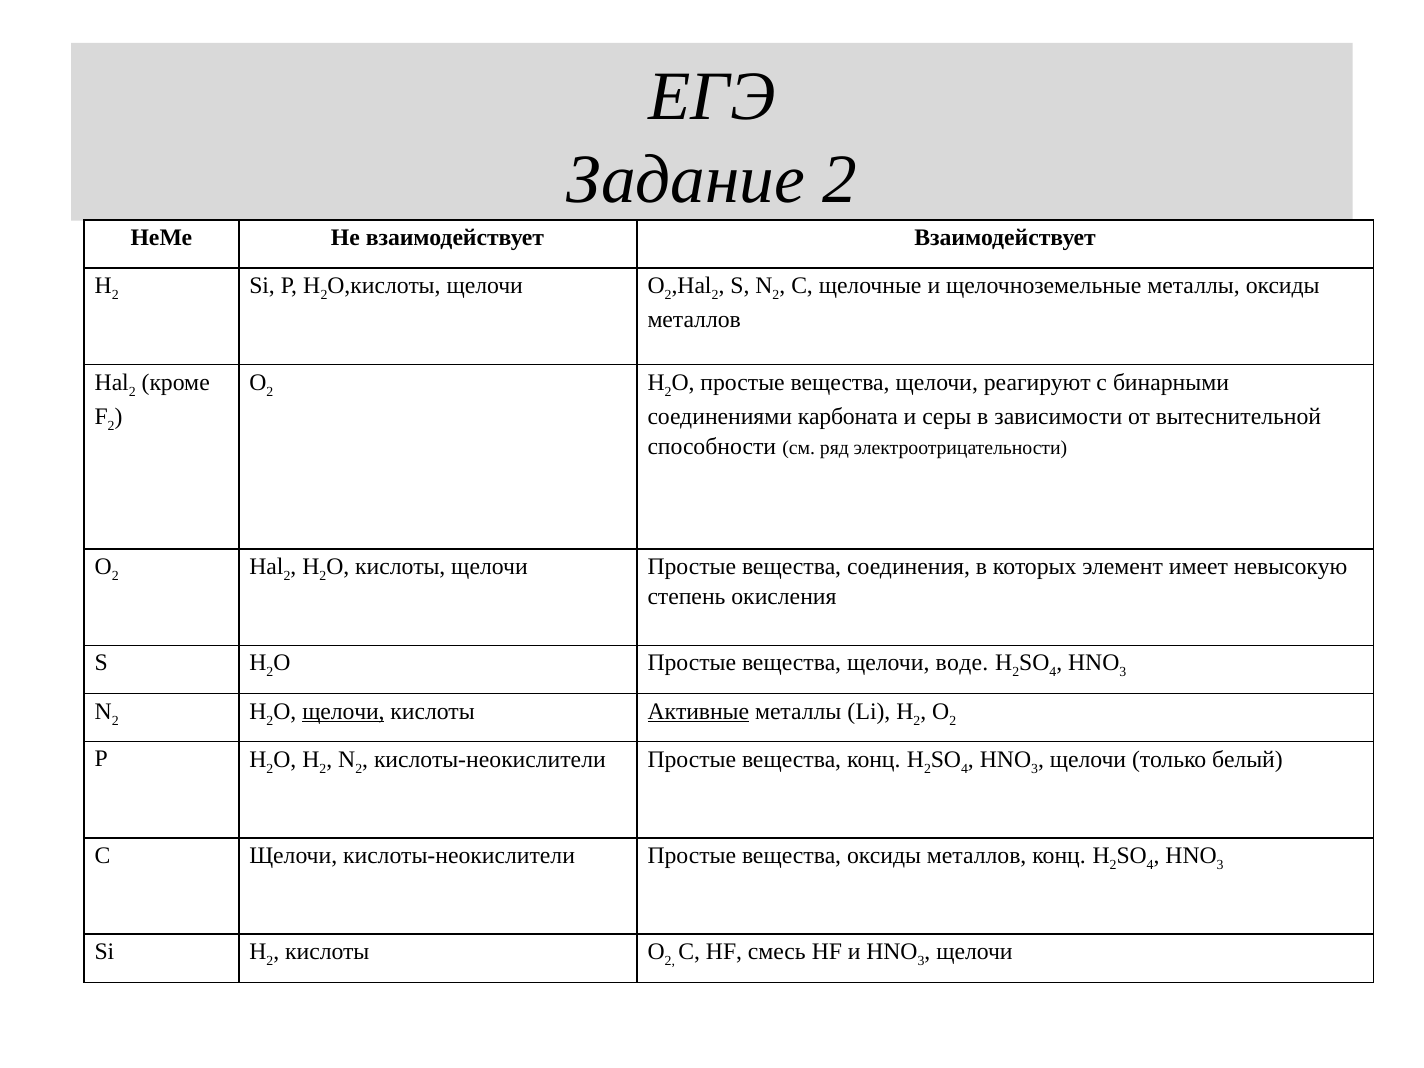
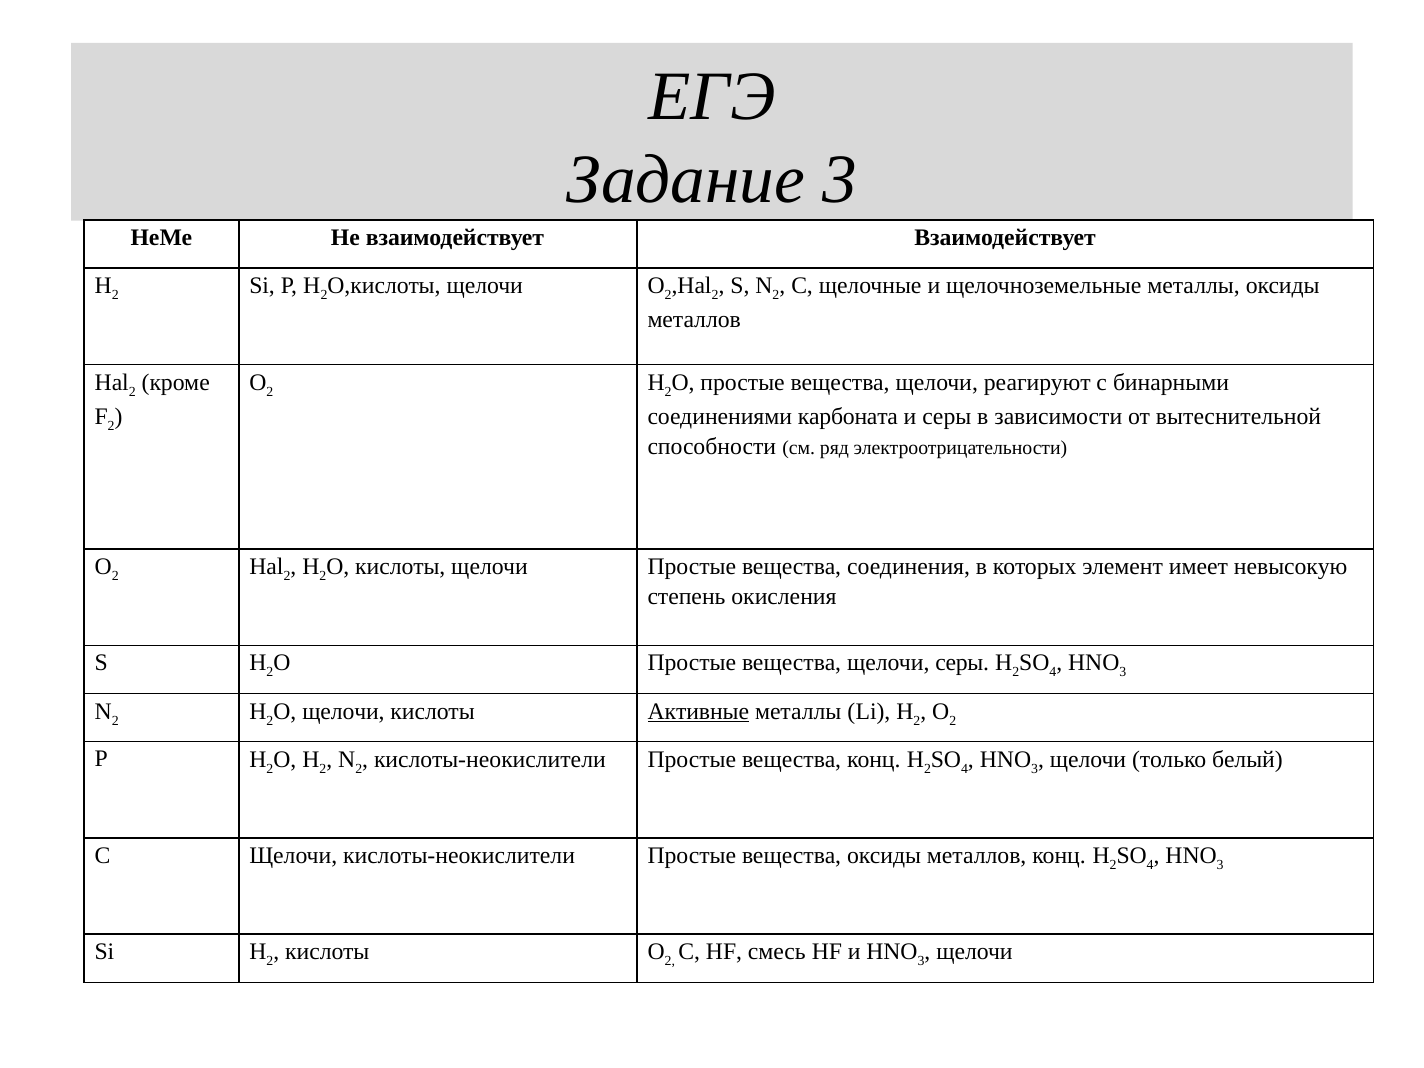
Задание 2: 2 -> 3 (840, 179)
щелочи воде: воде -> серы (962, 663)
щелочи underline: present -> none (343, 711)
